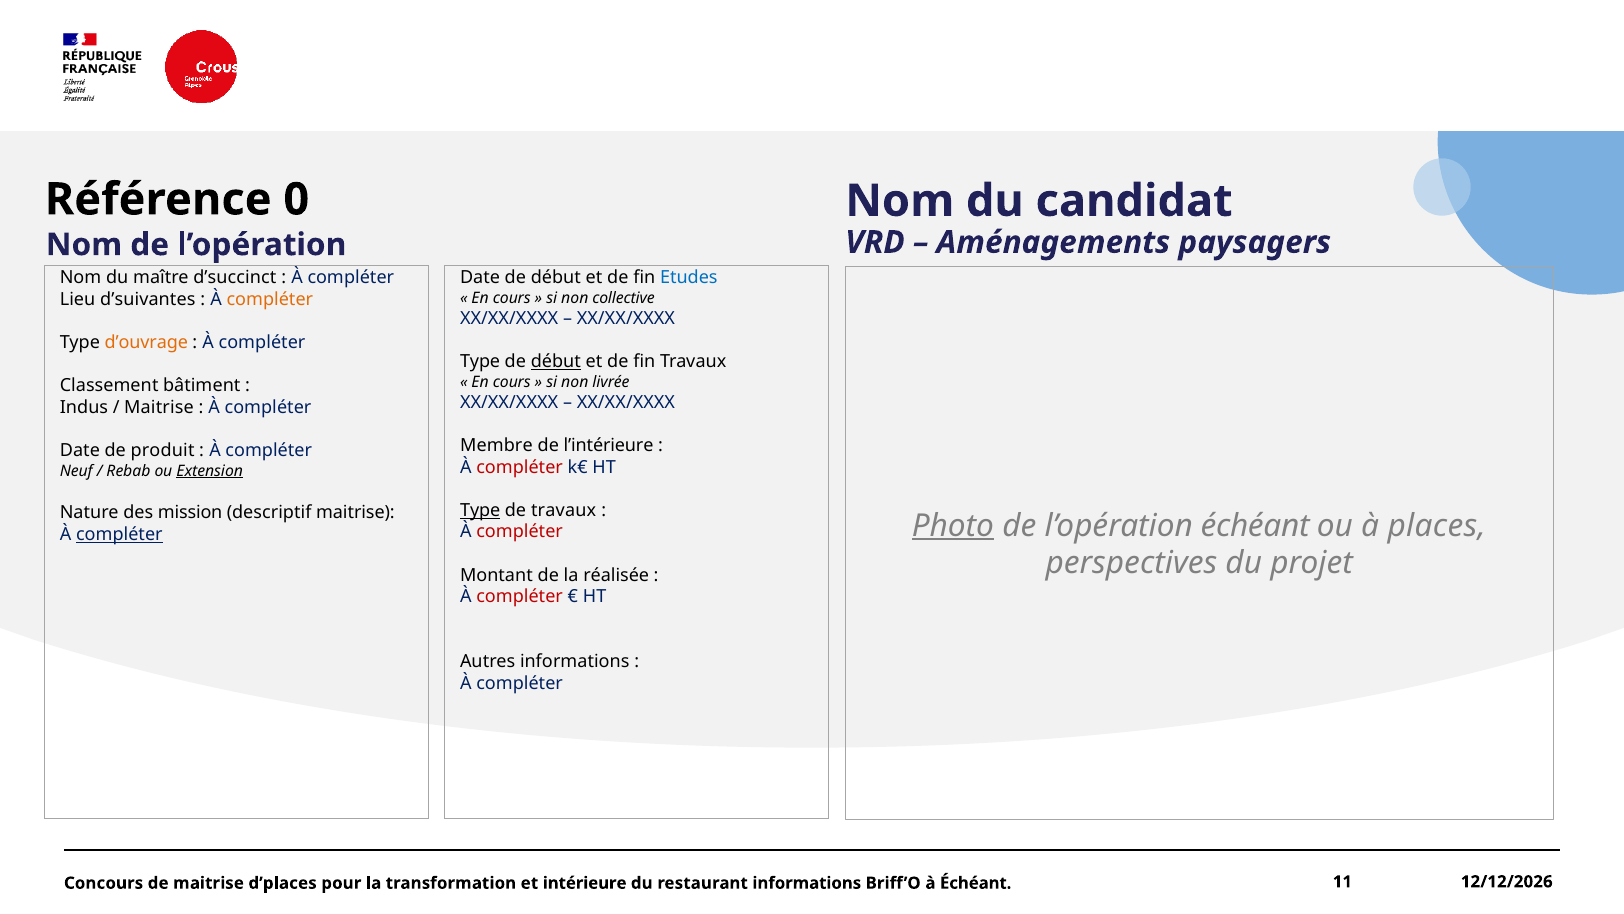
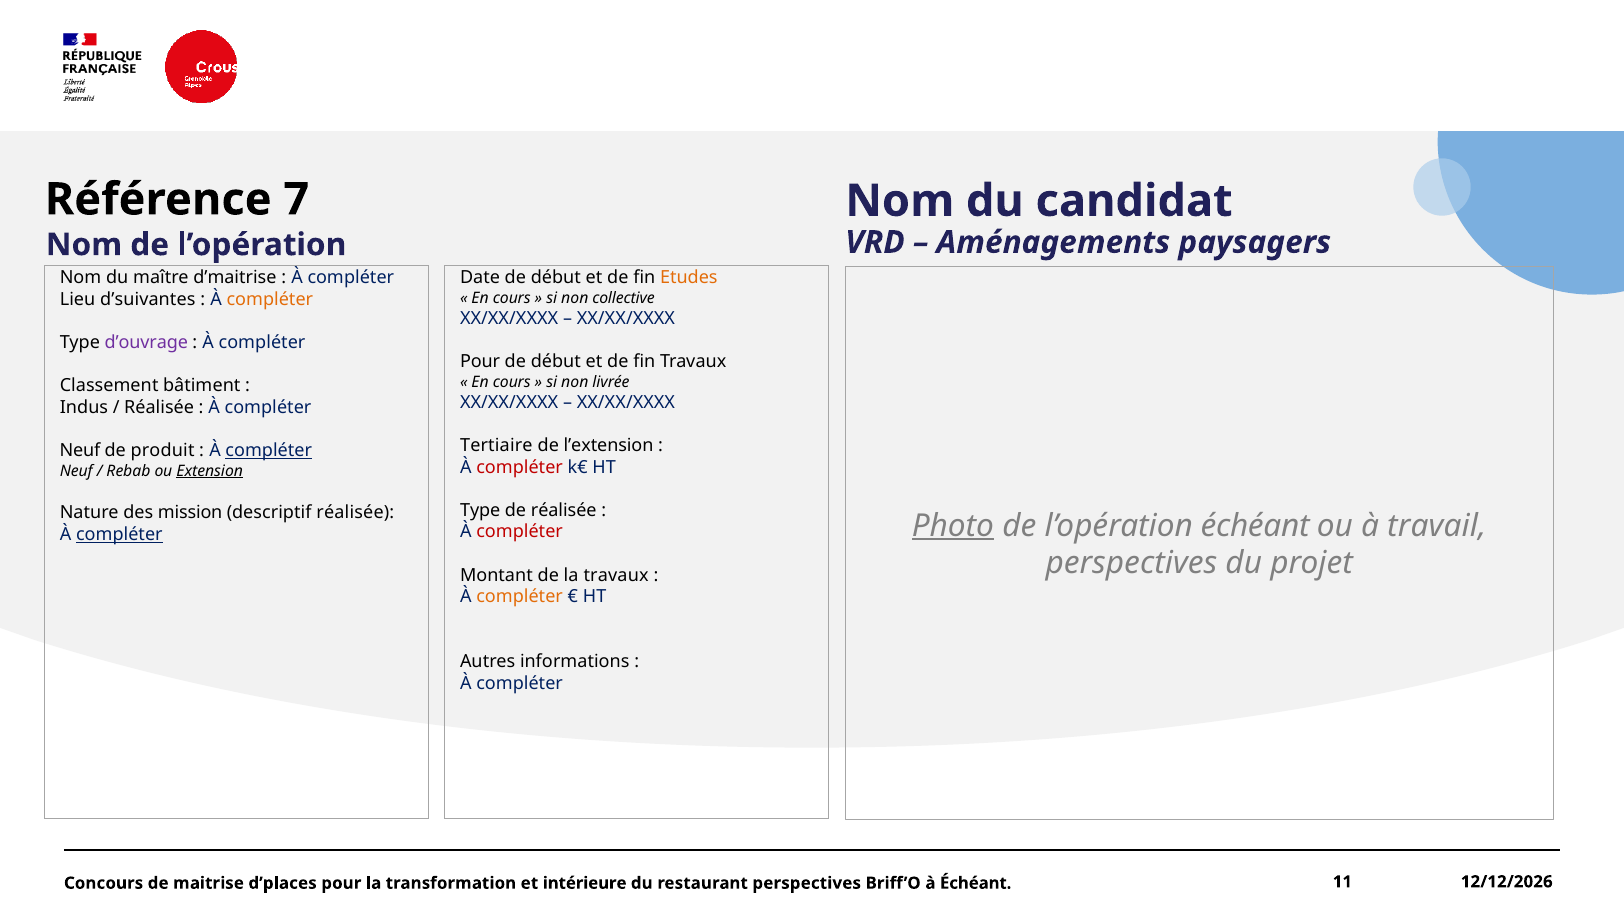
0: 0 -> 7 (296, 199)
d’succinct: d’succinct -> d’maitrise (235, 278)
Etudes colour: blue -> orange (689, 278)
d’ouvrage colour: orange -> purple (146, 343)
Type: Type -> Pour (480, 361)
début underline: present -> none (556, 361)
Maitrise: Maitrise -> Réalisée (159, 407)
Membre: Membre -> Tertiaire (496, 445)
l’intérieure: l’intérieure -> l’extension (608, 445)
Date: Date -> Neuf (80, 451)
compléter underline: none -> present (269, 451)
Type underline: present -> none (480, 510)
de travaux: travaux -> réalisée (564, 510)
descriptif maitrise: maitrise -> réalisée (355, 513)
places: places -> travail (1437, 525)
la réalisée: réalisée -> travaux (616, 575)
compléter colour: red -> orange (520, 597)
restaurant informations: informations -> perspectives (807, 883)
